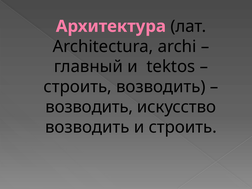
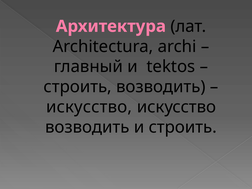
возводить: возводить -> искусство (89, 107)
